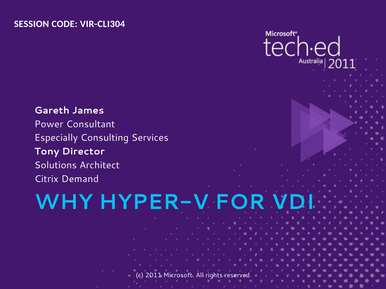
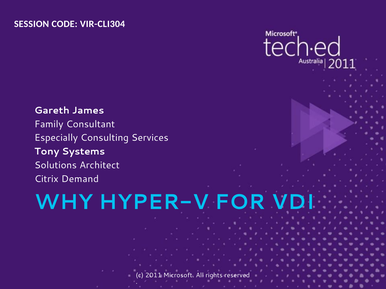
Power: Power -> Family (49, 124)
Director: Director -> Systems (83, 152)
